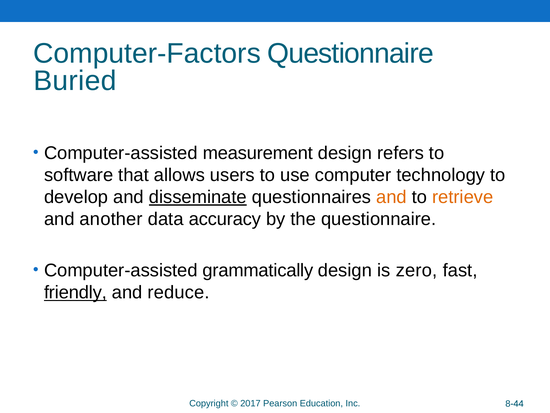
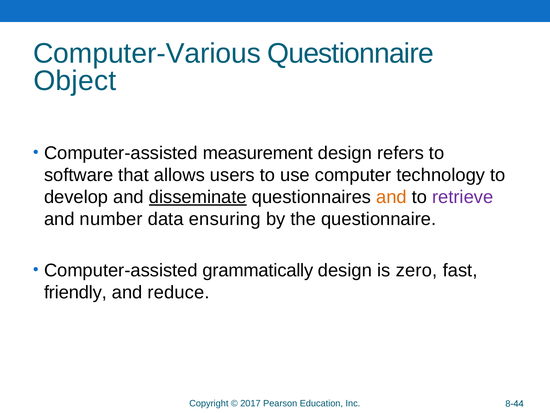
Computer-Factors: Computer-Factors -> Computer-Various (147, 54)
Buried: Buried -> Object (75, 81)
retrieve colour: orange -> purple (463, 197)
another: another -> number (111, 219)
accuracy: accuracy -> ensuring (225, 219)
friendly underline: present -> none (75, 292)
